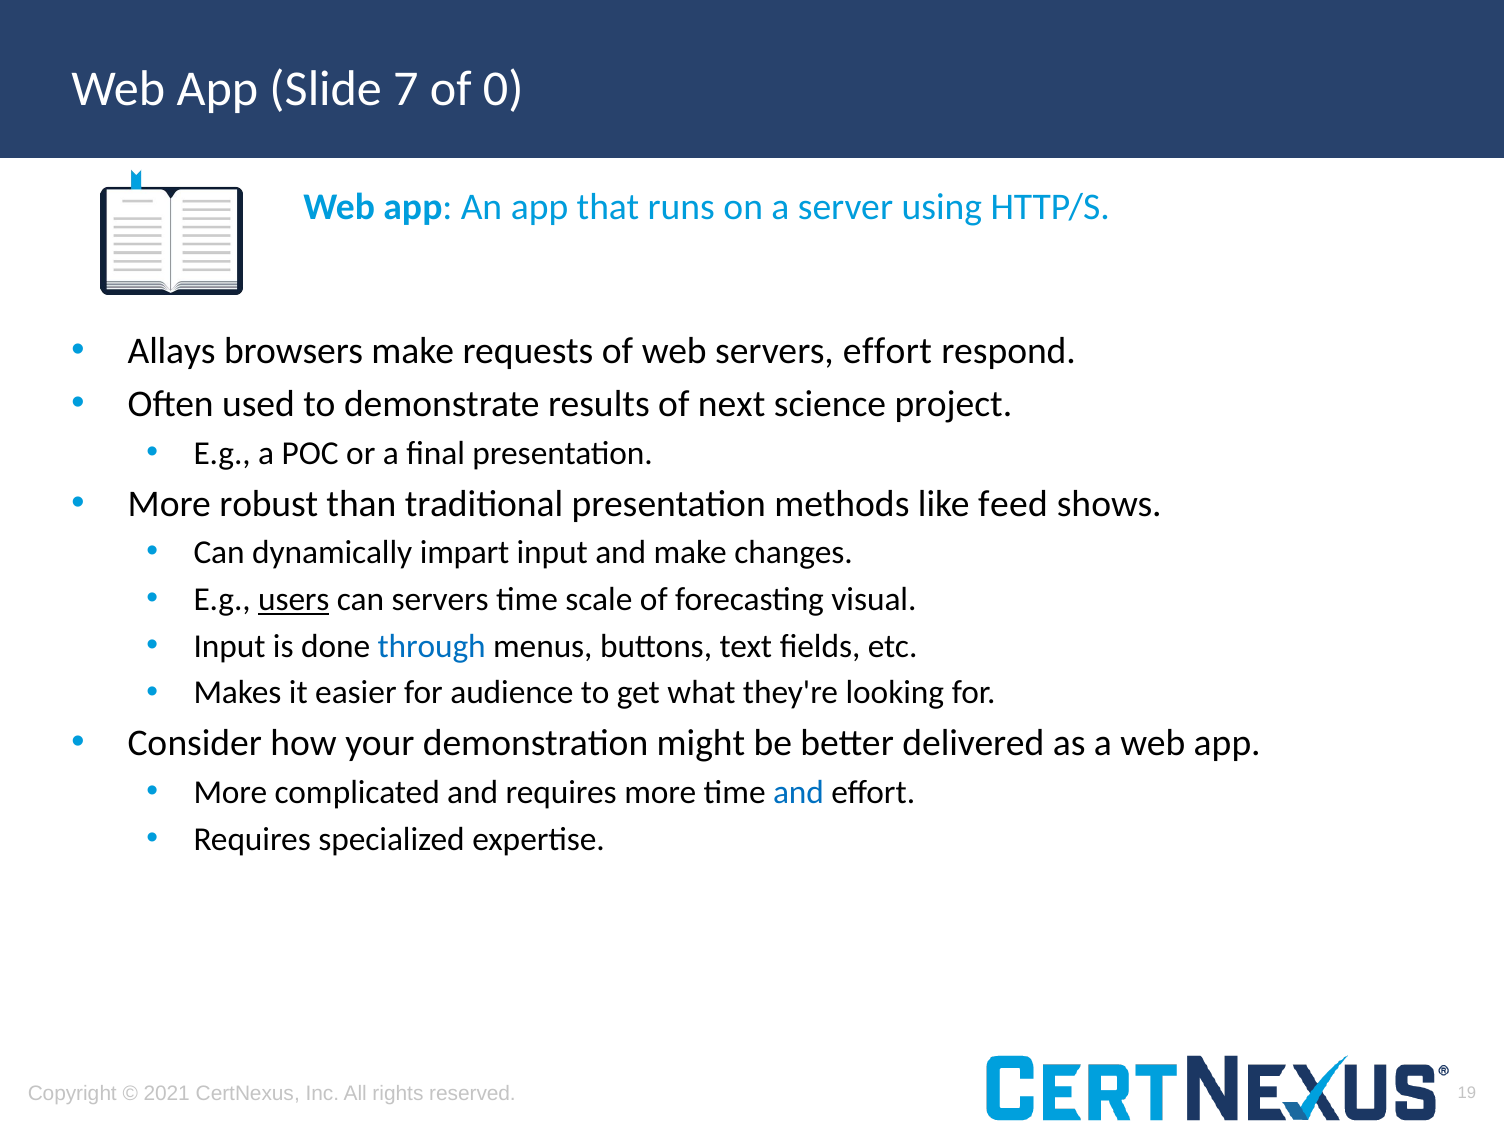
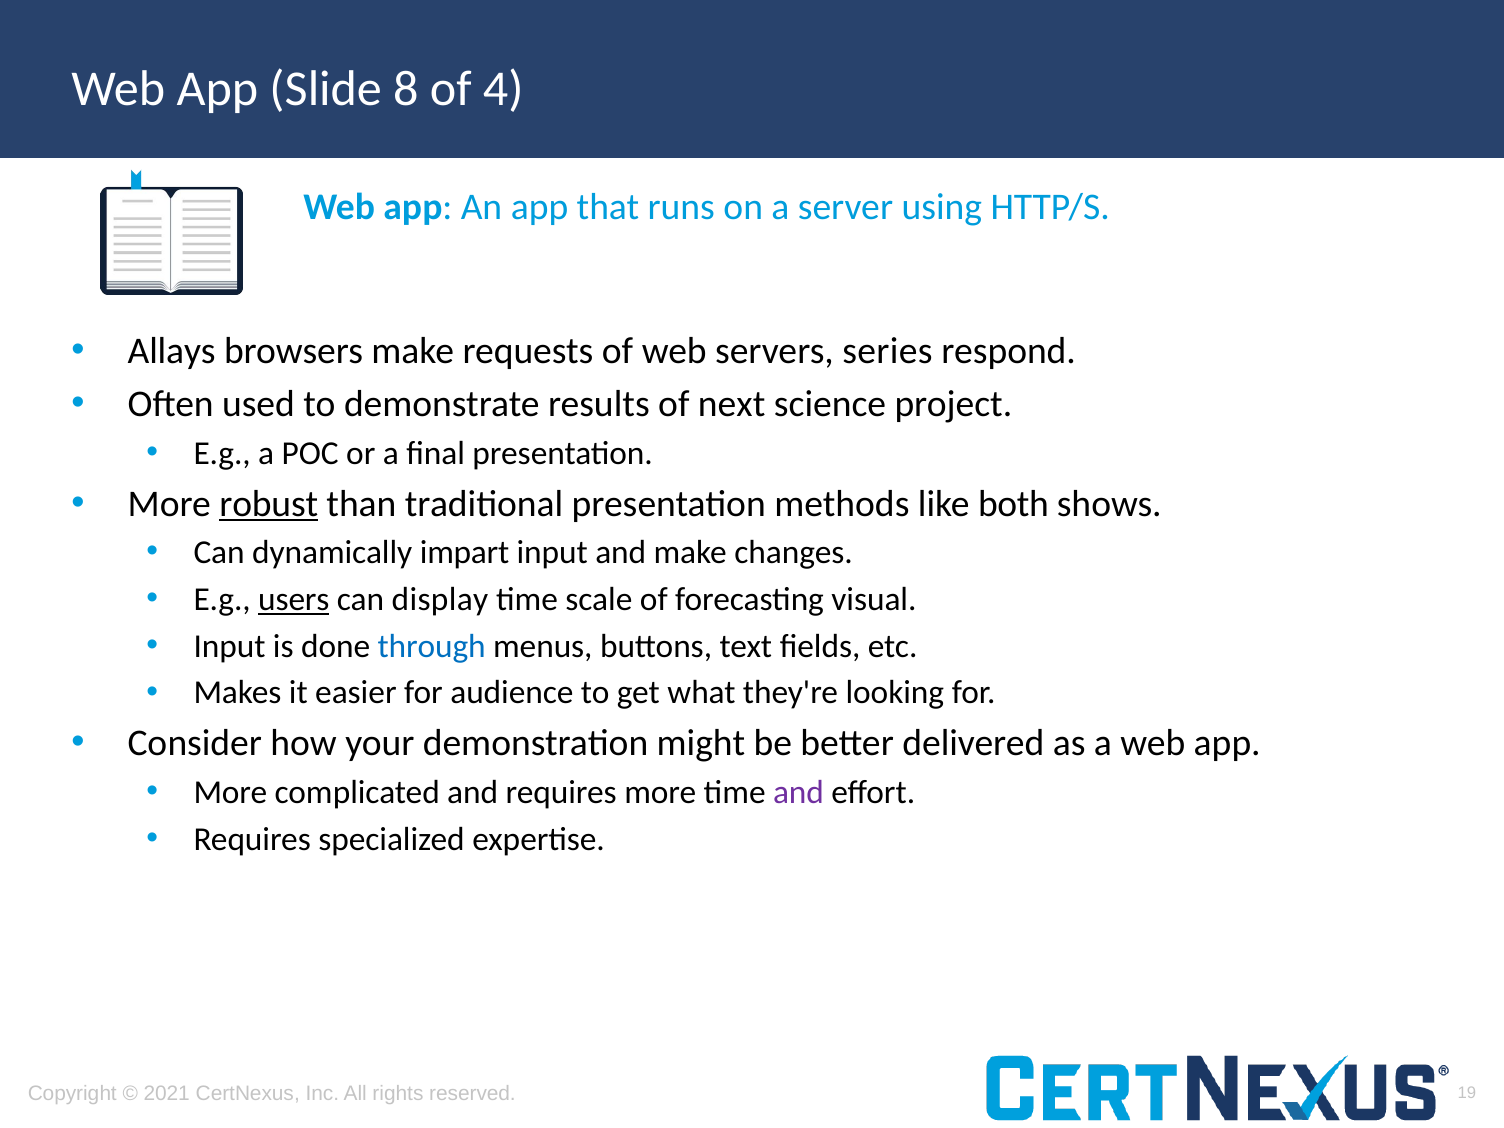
7: 7 -> 8 (406, 89)
0: 0 -> 4 (503, 89)
servers effort: effort -> series (887, 352)
robust underline: none -> present (269, 504)
feed: feed -> both (1013, 504)
can servers: servers -> display (440, 599)
and colour: blue -> purple (798, 792)
